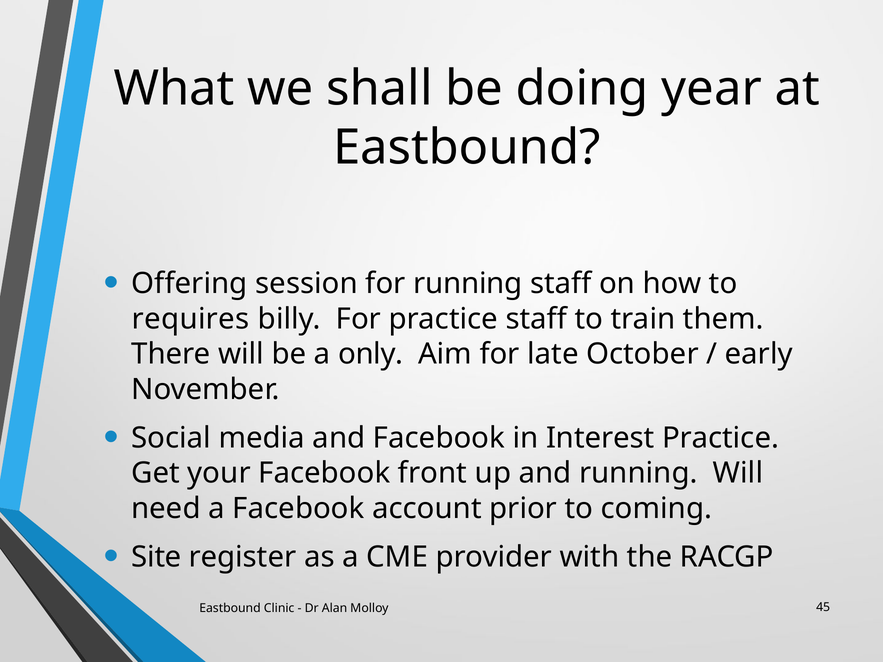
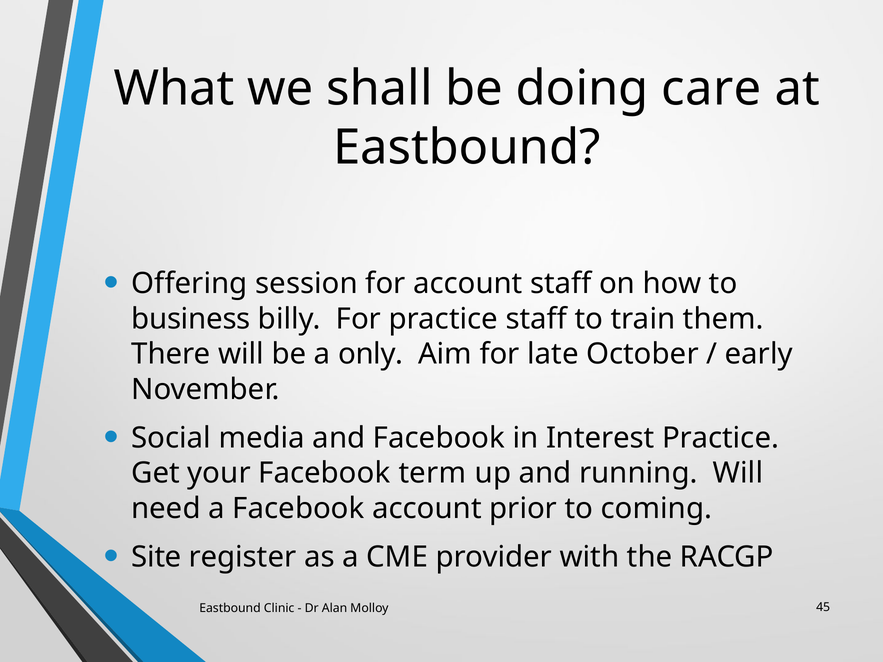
year: year -> care (711, 89)
for running: running -> account (468, 284)
requires: requires -> business (191, 319)
front: front -> term (432, 473)
